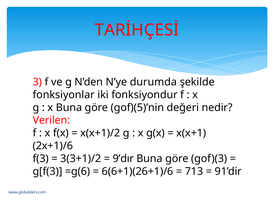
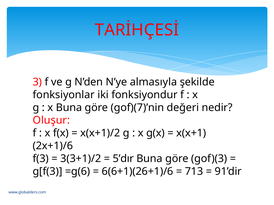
durumda: durumda -> almasıyla (153, 82)
gof)(5)’nin: gof)(5)’nin -> gof)(7)’nin (137, 108)
Verilen: Verilen -> Oluşur (51, 121)
9’dır: 9’dır -> 5’dır (123, 159)
